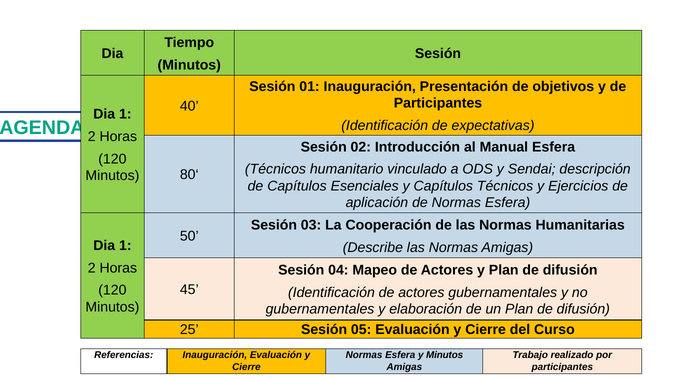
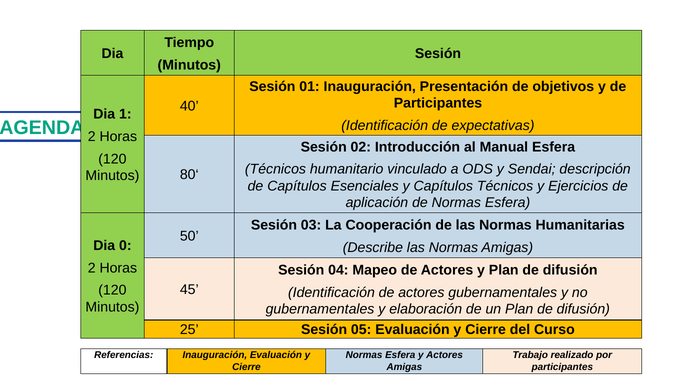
1: 1 -> 0 (125, 246)
y Minutos: Minutos -> Actores (445, 356)
